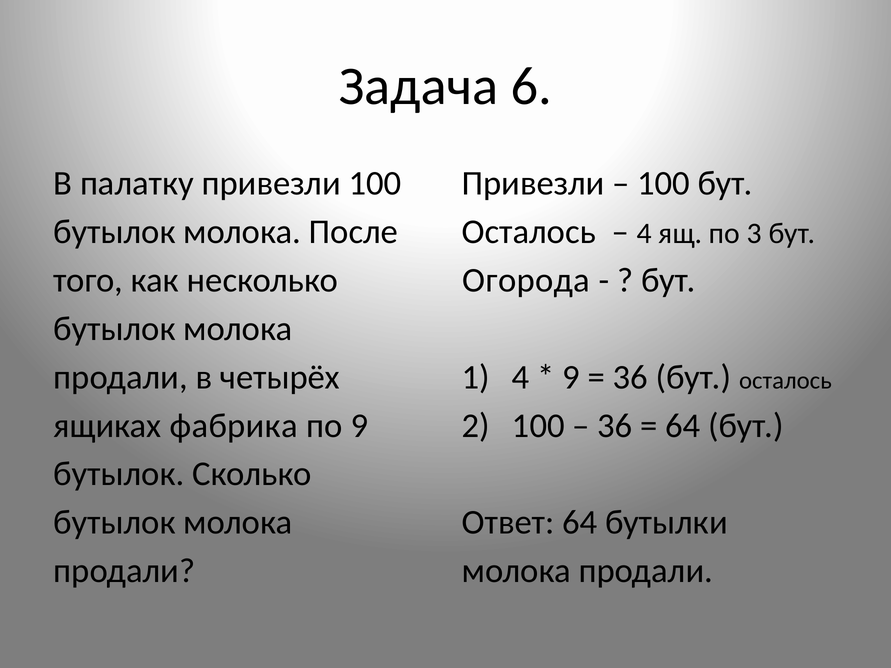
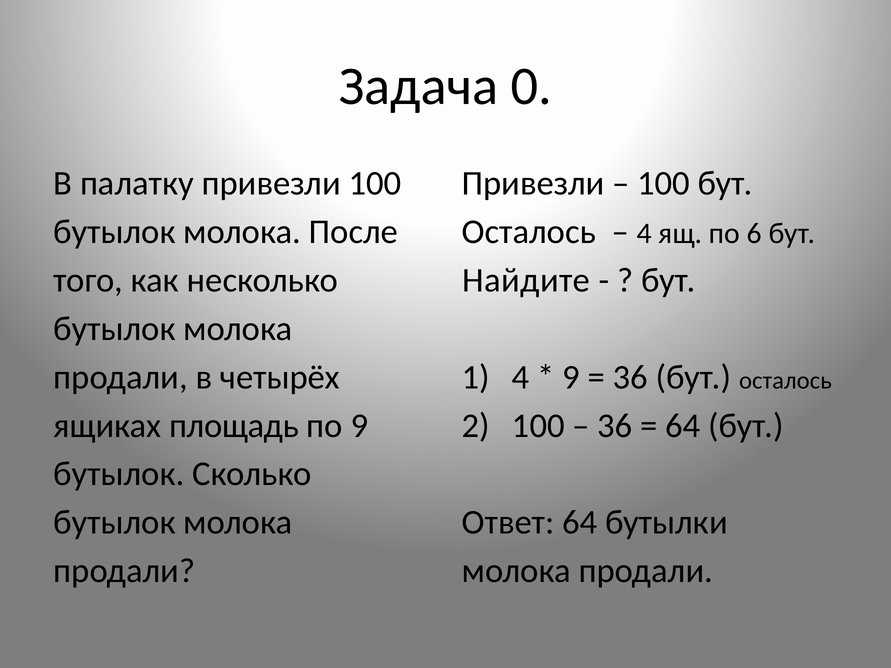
6: 6 -> 0 (531, 86)
3: 3 -> 6 (754, 234)
Огорода: Огорода -> Найдите (526, 280)
фабрика: фабрика -> площадь (234, 426)
